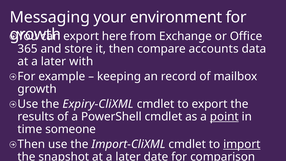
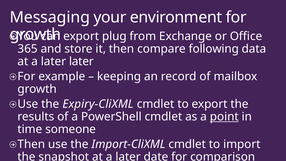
here: here -> plug (114, 36)
accounts: accounts -> following (214, 49)
later with: with -> later (81, 61)
import underline: present -> none (242, 144)
